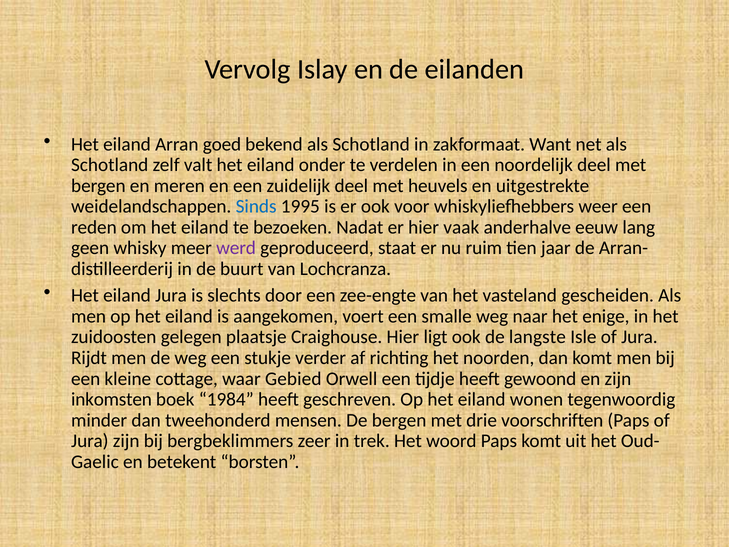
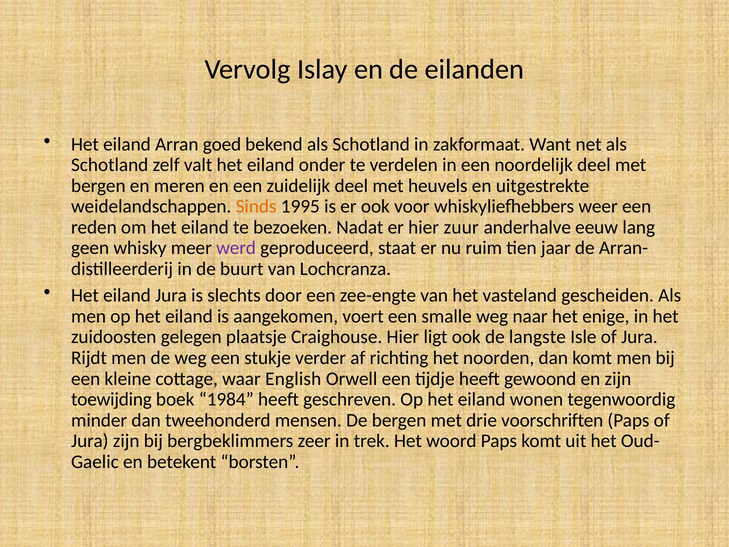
Sinds colour: blue -> orange (256, 206)
vaak: vaak -> zuur (461, 227)
Gebied: Gebied -> English (293, 379)
inkomsten: inkomsten -> toewijding (111, 399)
